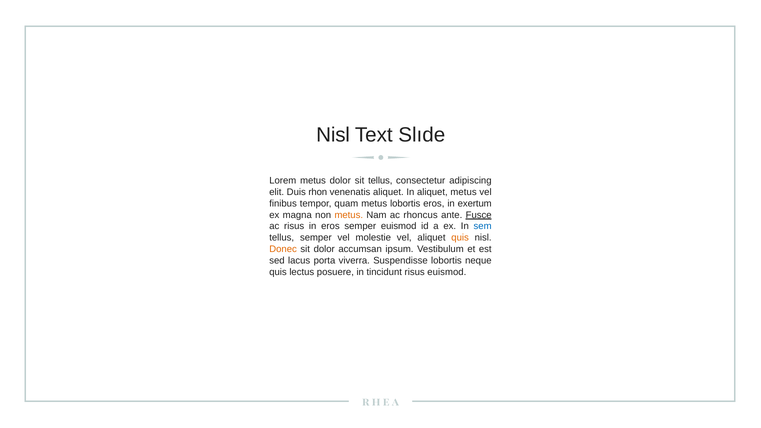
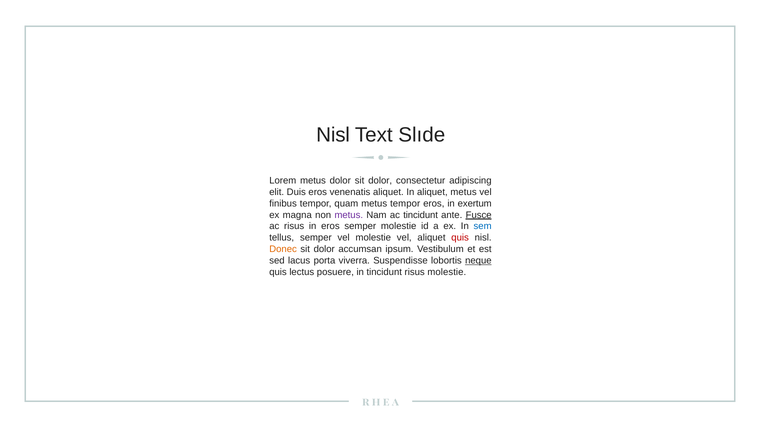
dolor sit tellus: tellus -> dolor (380, 181)
Duis rhon: rhon -> eros (318, 192)
metus lobortis: lobortis -> tempor (405, 204)
metus colour: orange -> purple (349, 215)
ac rhoncus: rhoncus -> tincidunt (421, 215)
semper euismod: euismod -> molestie (399, 226)
quis colour: orange -> red (460, 238)
neque underline: none -> present (478, 261)
risus euismod: euismod -> molestie (447, 272)
